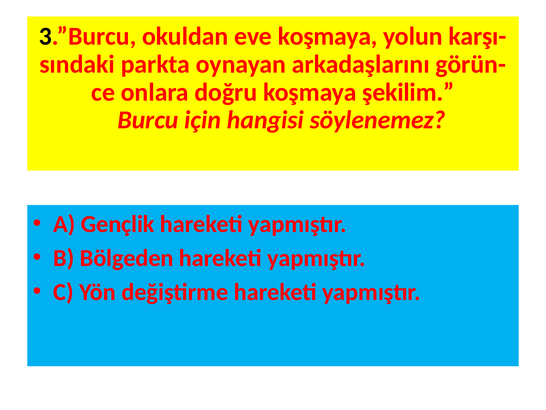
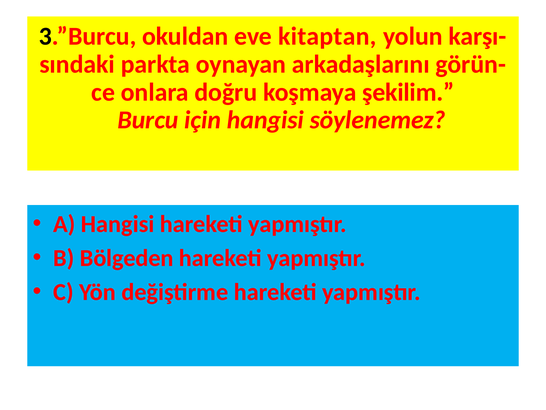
eve koşmaya: koşmaya -> kitaptan (327, 36)
A Gençlik: Gençlik -> Hangisi (118, 224)
